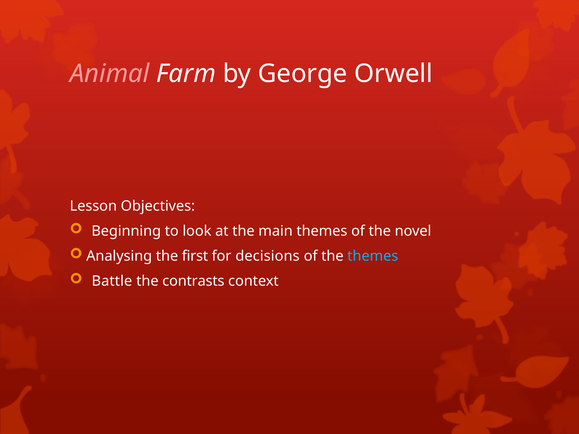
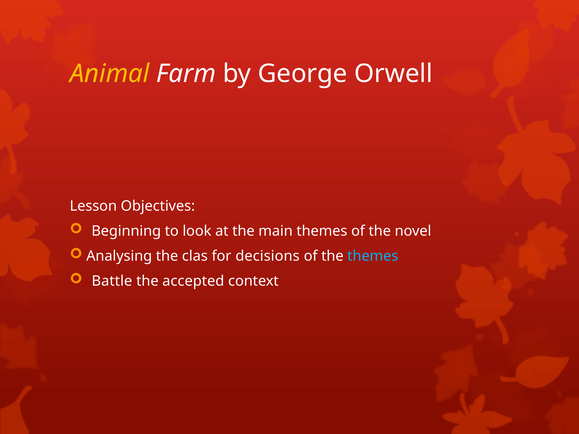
Animal colour: pink -> yellow (110, 74)
first: first -> clas (195, 256)
contrasts: contrasts -> accepted (193, 281)
